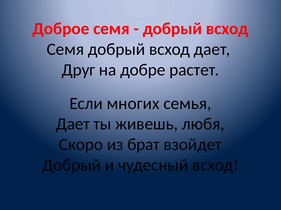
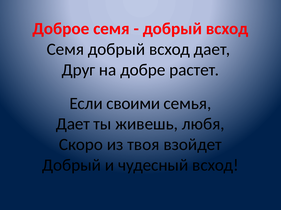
многих: многих -> своими (133, 104)
брат: брат -> твоя (143, 145)
